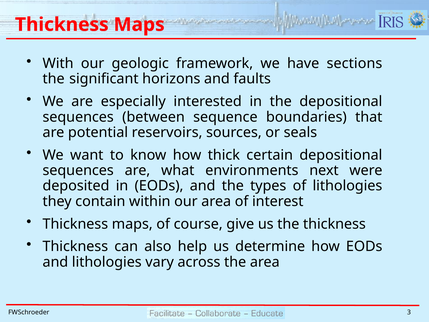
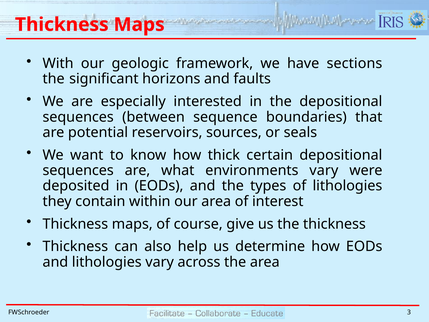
environments next: next -> vary (324, 170)
